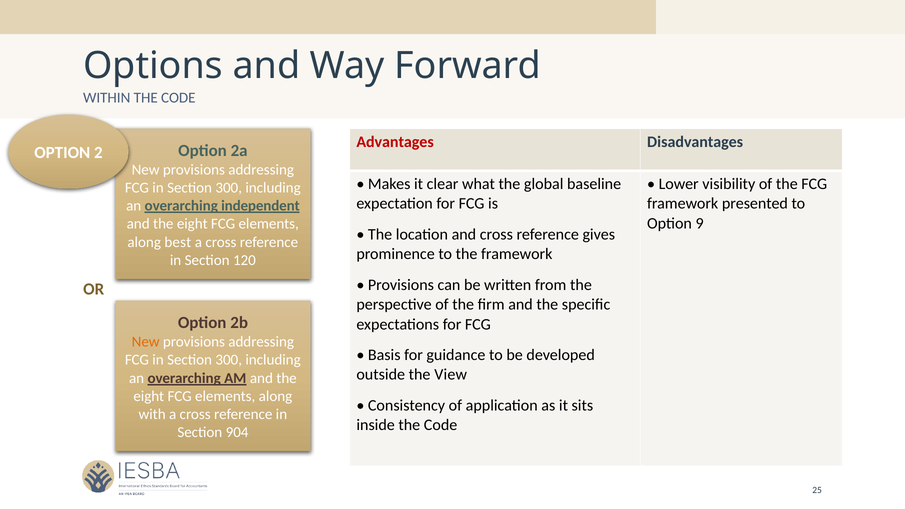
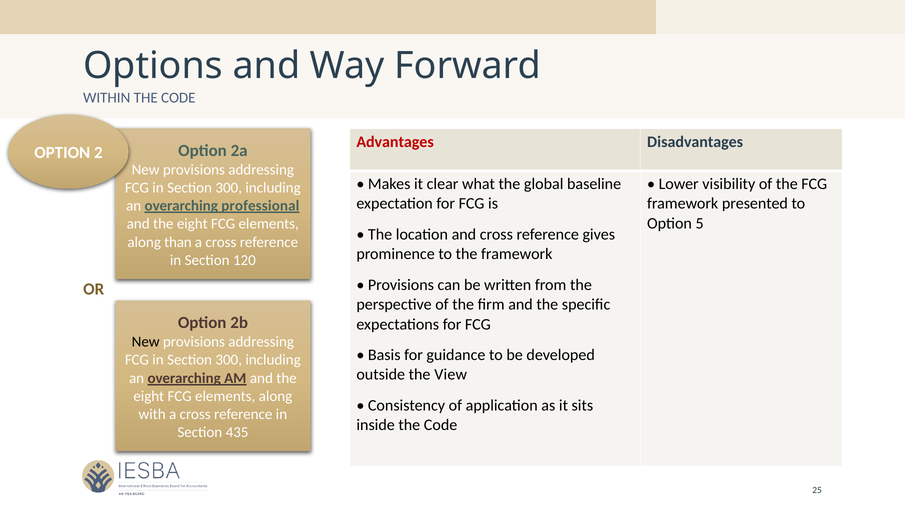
independent: independent -> professional (260, 206)
9: 9 -> 5 (700, 223)
best: best -> than (178, 242)
New colour: orange -> black (146, 342)
904: 904 -> 435 (237, 432)
